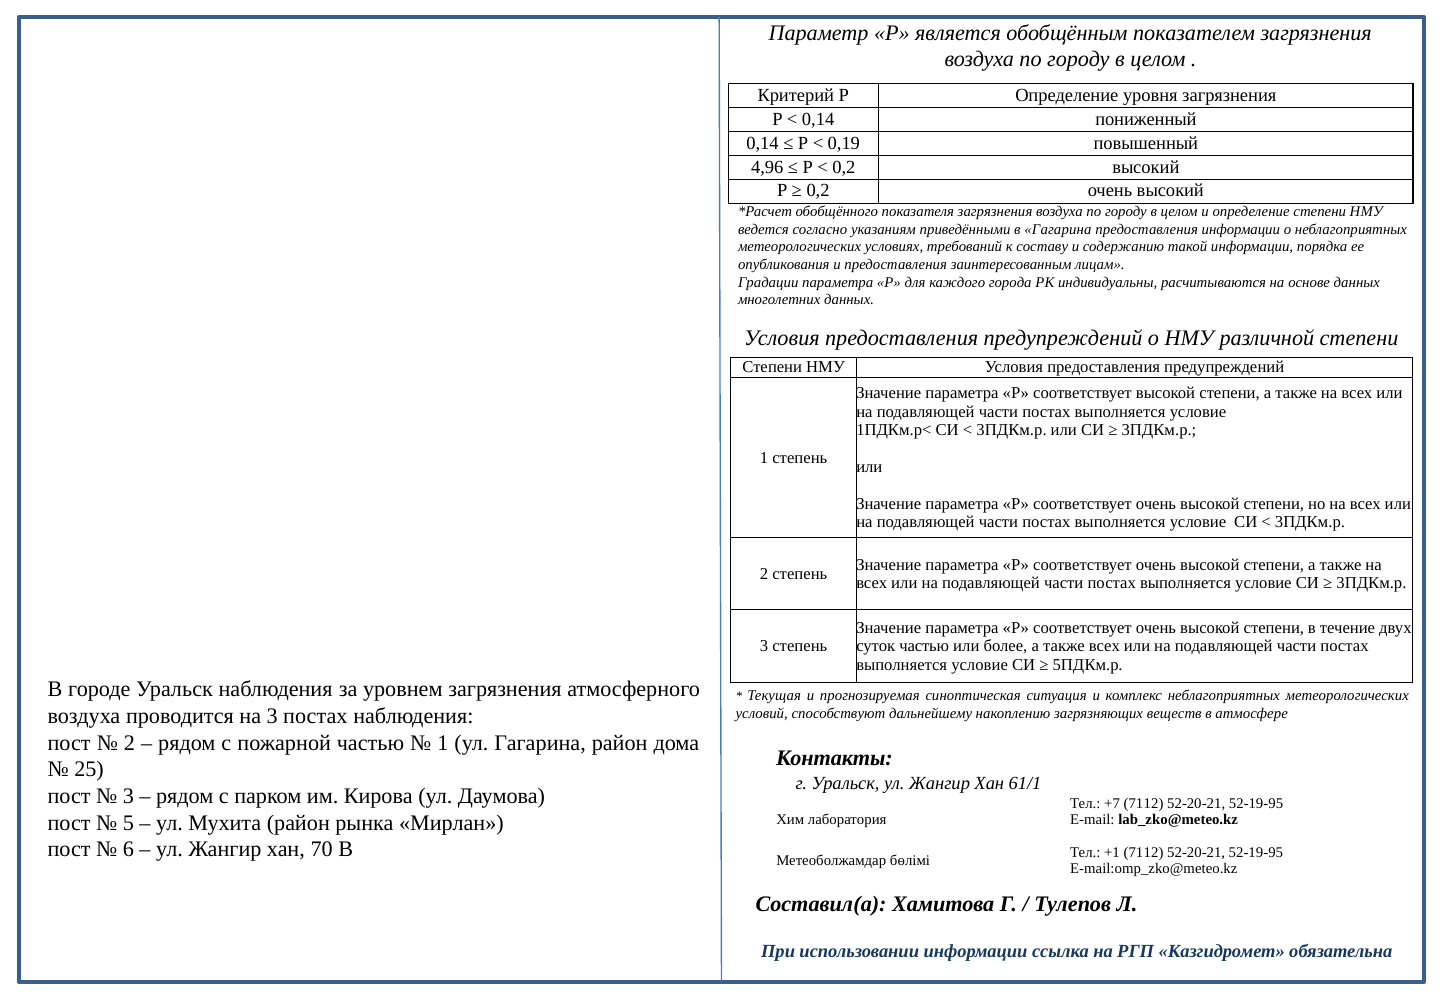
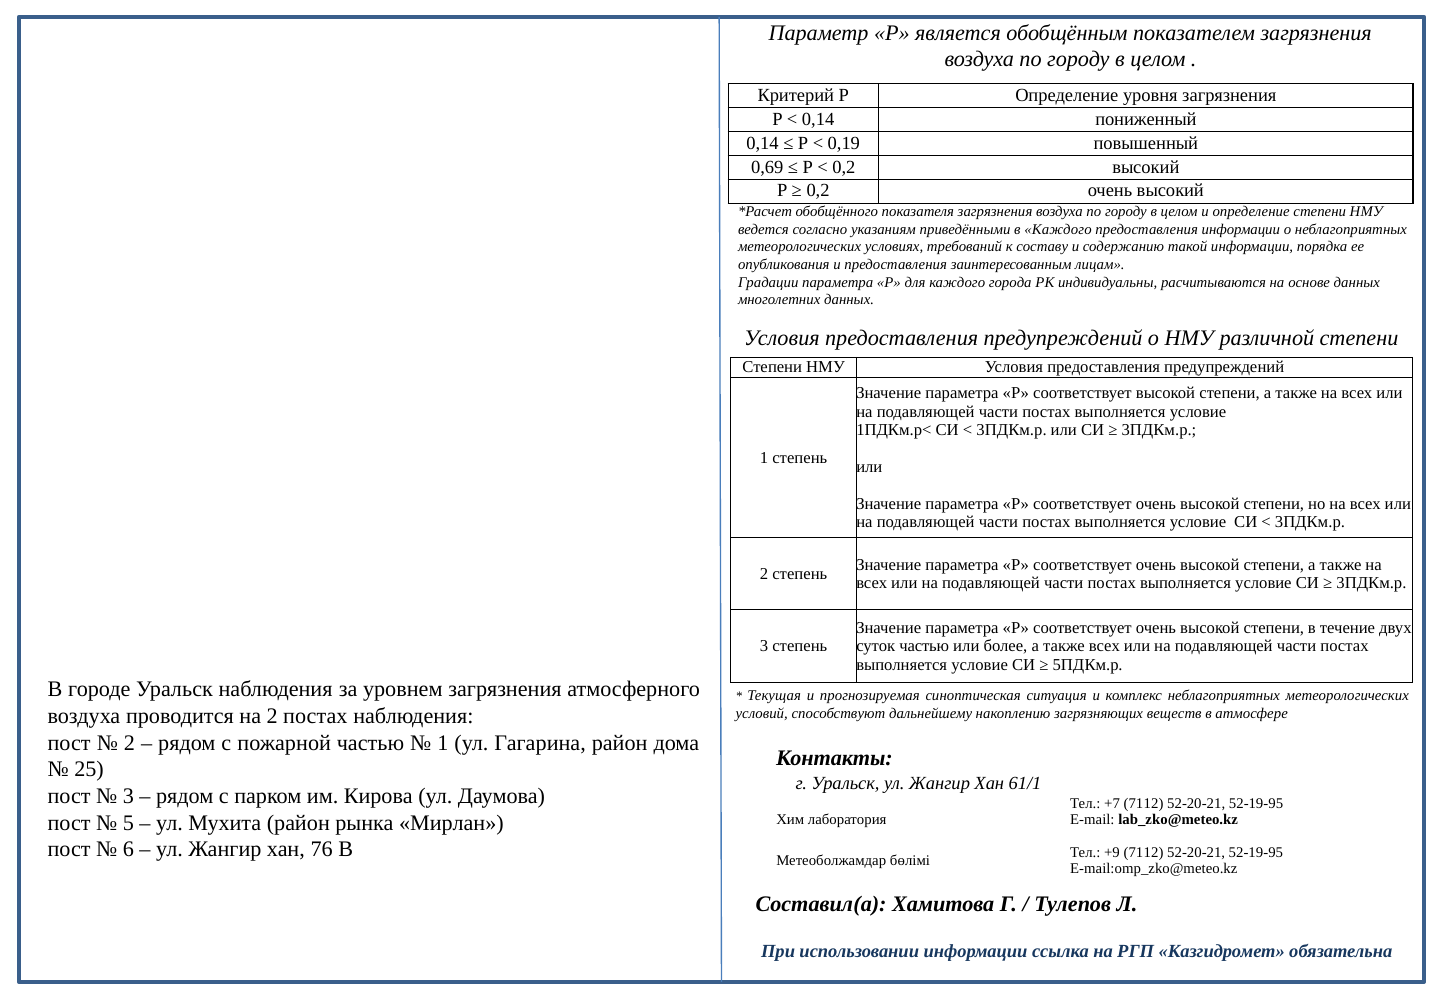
4,96: 4,96 -> 0,69 (767, 167)
в Гагарина: Гагарина -> Каждого (1058, 229)
на 3: 3 -> 2 (272, 716)
70: 70 -> 76 (322, 849)
+1: +1 -> +9 (1112, 852)
